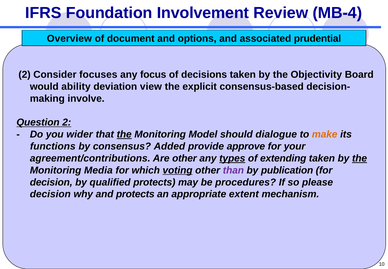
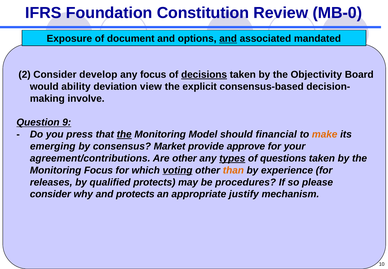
Involvement: Involvement -> Constitution (203, 13)
MB-4: MB-4 -> MB-0 (337, 13)
Overview: Overview -> Exposure (69, 39)
and underline: none -> present (228, 39)
prudential: prudential -> mandated (317, 39)
focuses: focuses -> develop (98, 74)
decisions underline: none -> present (204, 74)
Question 2: 2 -> 9 (67, 122)
wider: wider -> press (80, 134)
dialogue: dialogue -> financial (276, 134)
functions: functions -> emerging (53, 146)
Added: Added -> Market (170, 146)
extending: extending -> questions (283, 158)
the underline: present -> none (360, 158)
Monitoring Media: Media -> Focus (98, 170)
than colour: purple -> orange (233, 170)
publication: publication -> experience (287, 170)
decision: decision -> releases (51, 182)
decision: decision -> consider (50, 194)
extent: extent -> justify (244, 194)
